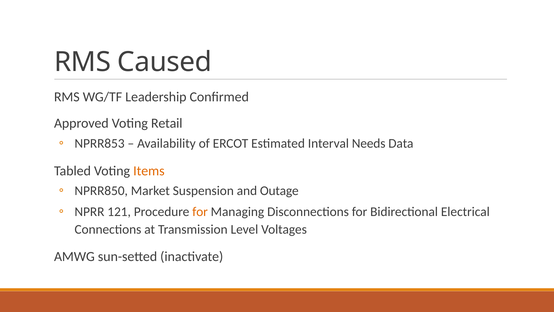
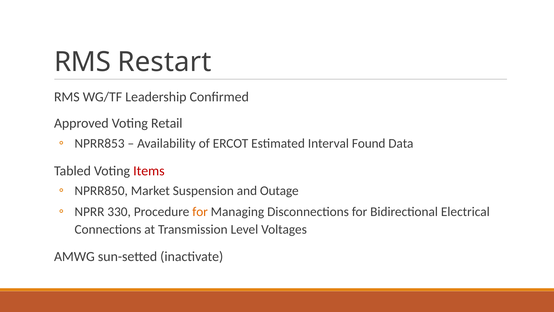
Caused: Caused -> Restart (164, 62)
Needs: Needs -> Found (369, 143)
Items colour: orange -> red (149, 171)
121: 121 -> 330 (119, 212)
